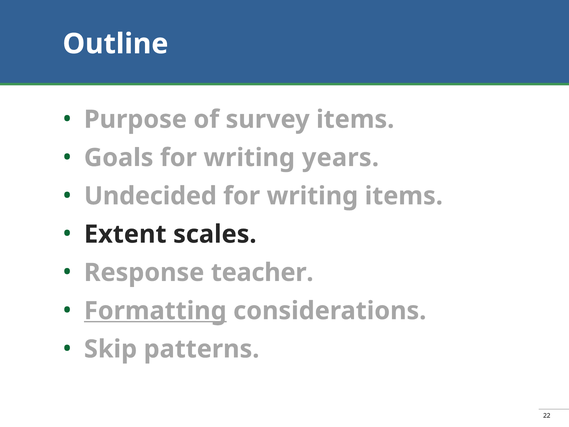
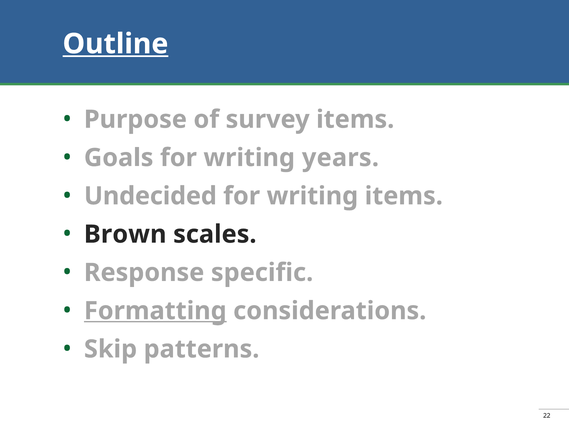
Outline underline: none -> present (115, 44)
Extent: Extent -> Brown (125, 234)
teacher: teacher -> specific (262, 272)
